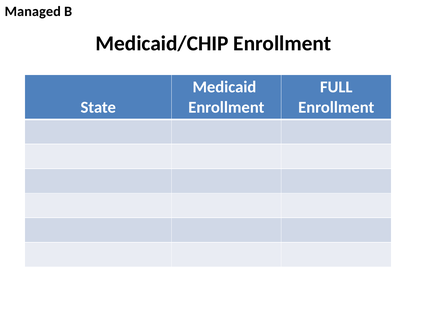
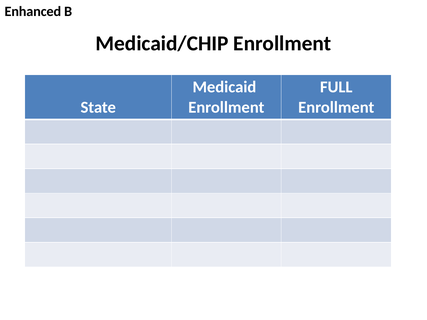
Managed: Managed -> Enhanced (33, 12)
